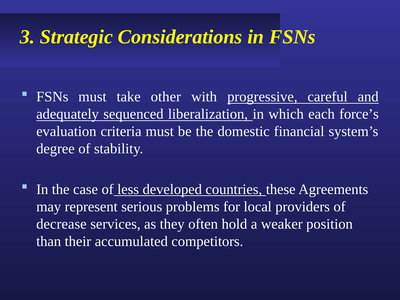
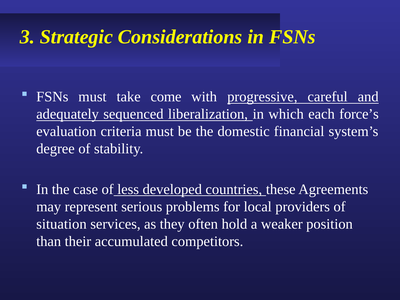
other: other -> come (166, 97)
decrease: decrease -> situation (61, 224)
